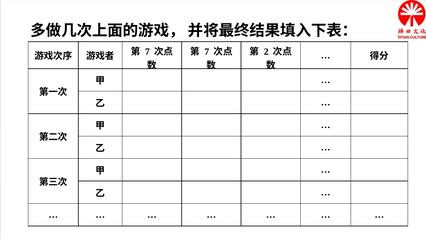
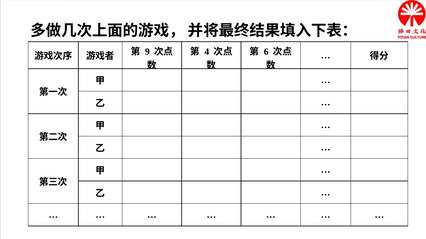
7: 7 -> 4 (207, 52)
2: 2 -> 6 (266, 52)
7: 7 -> 9 (147, 52)
